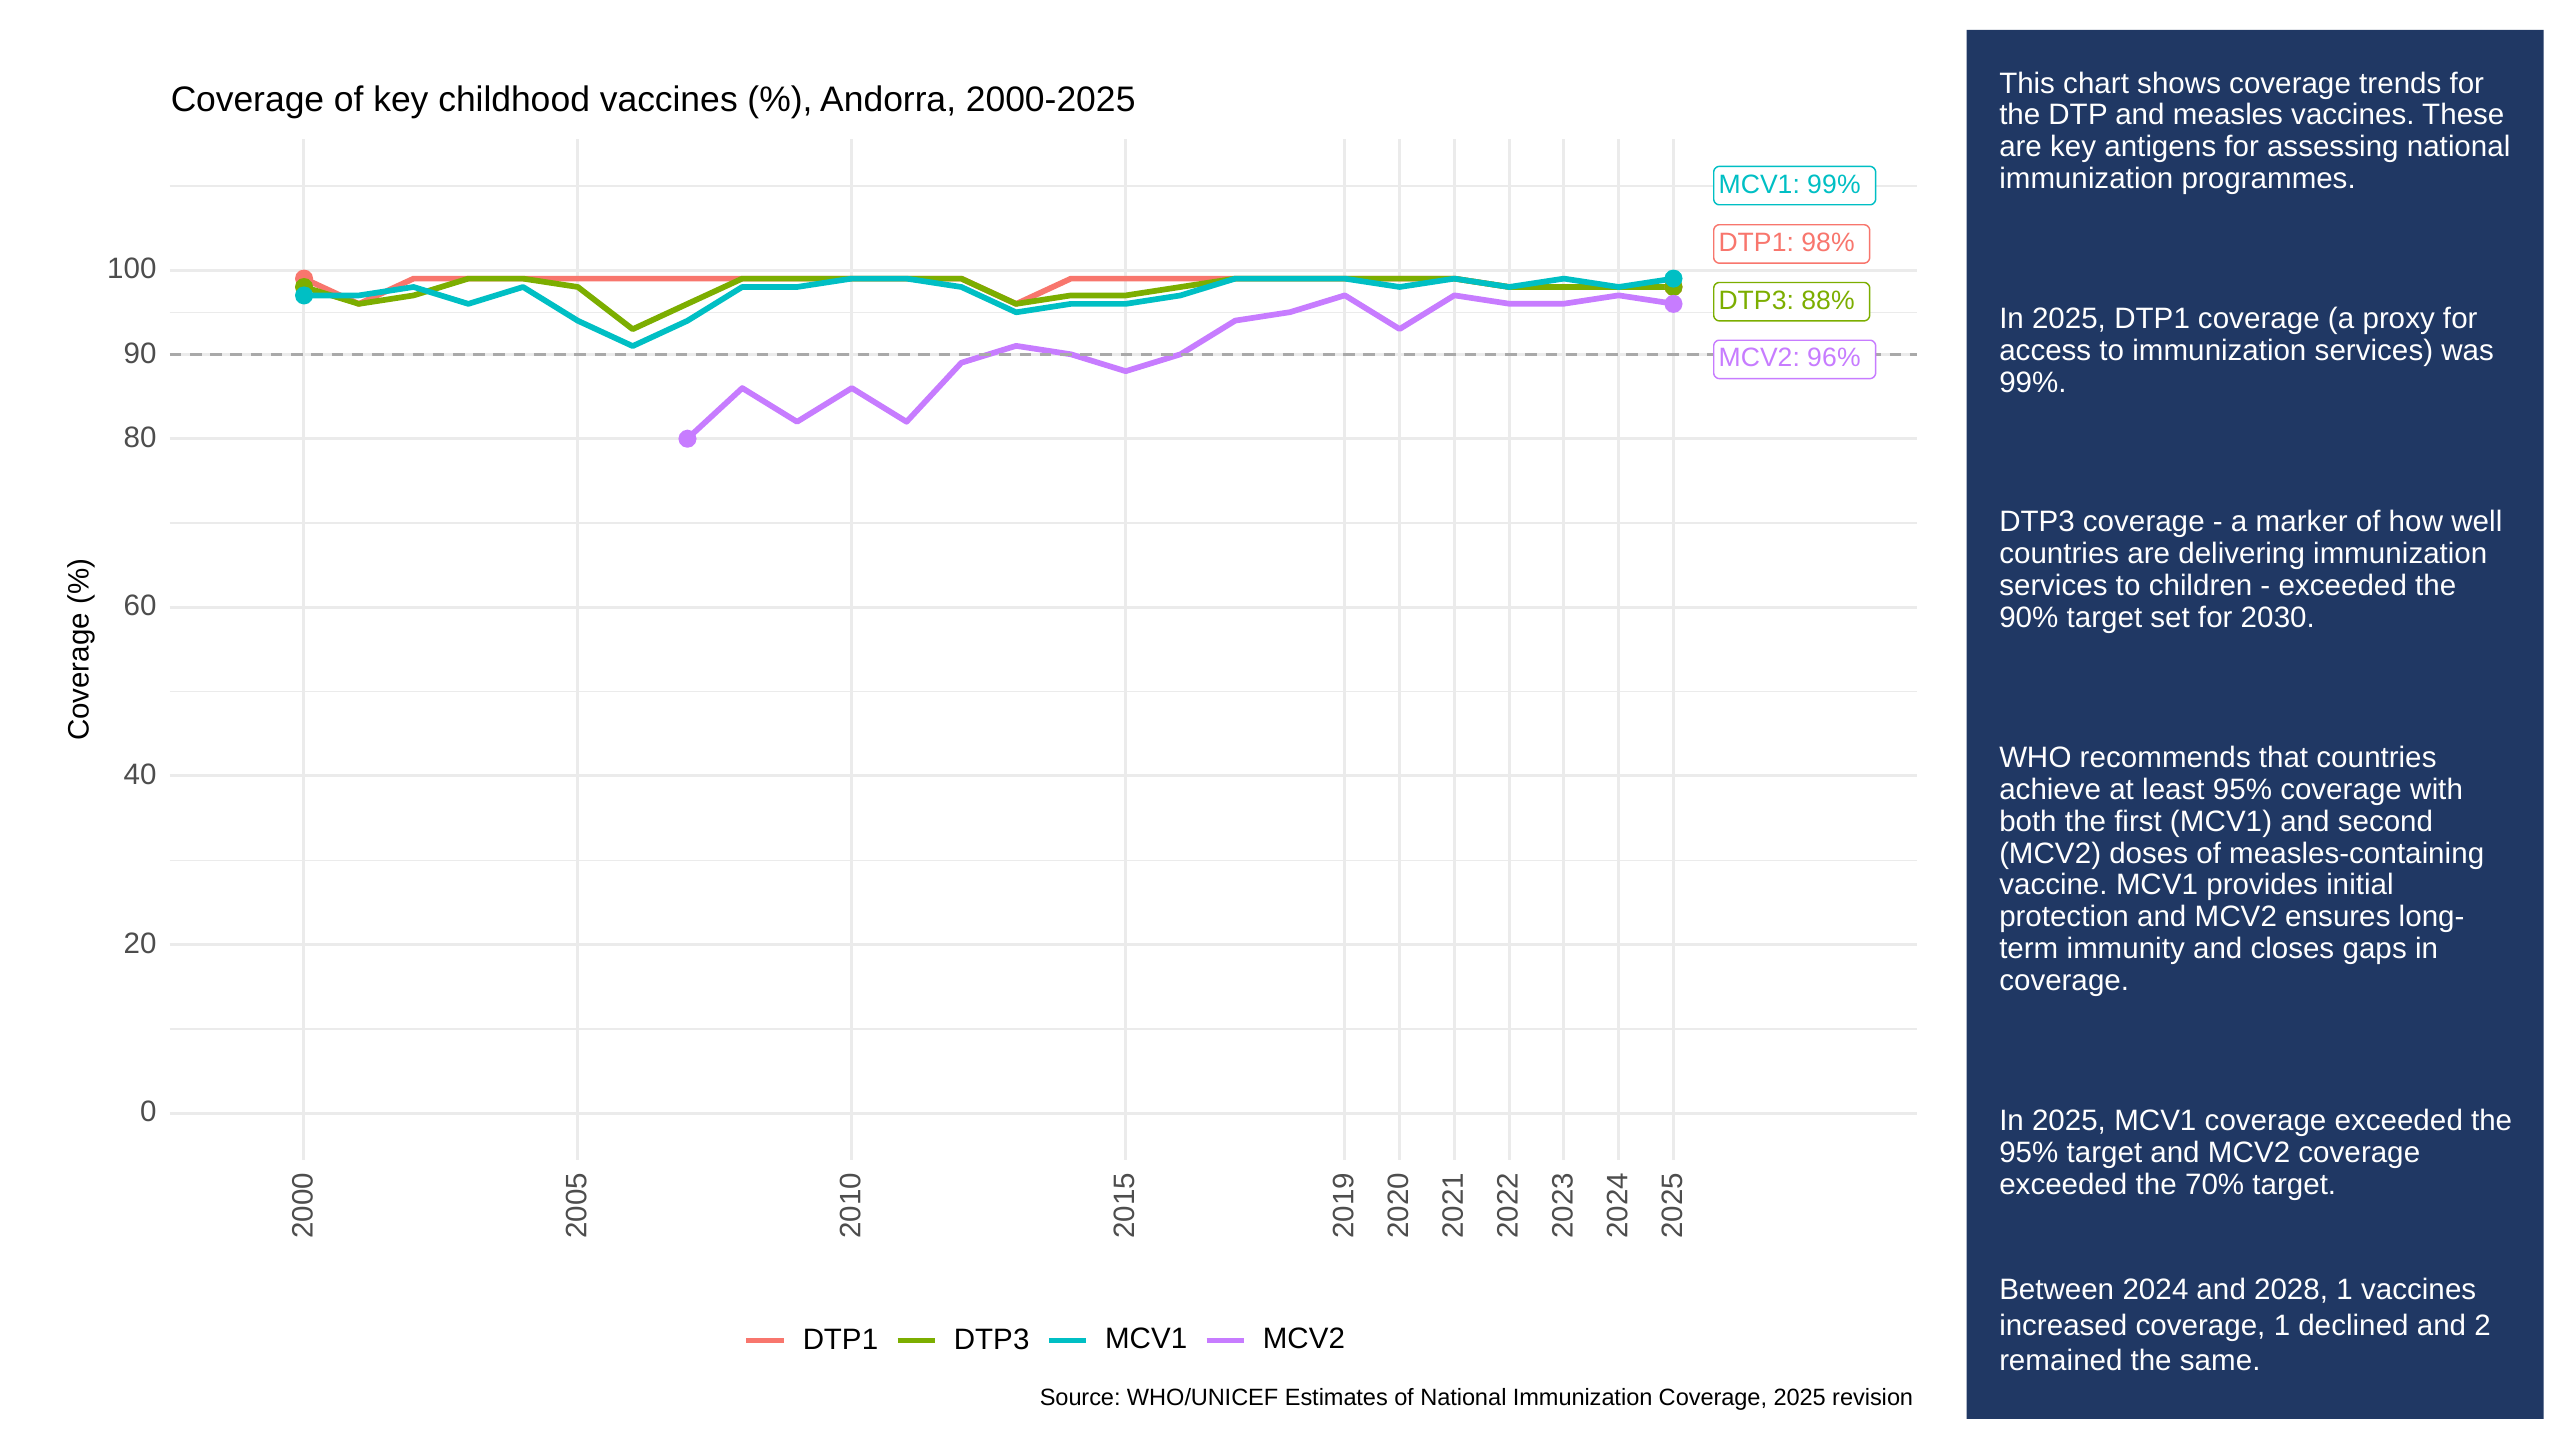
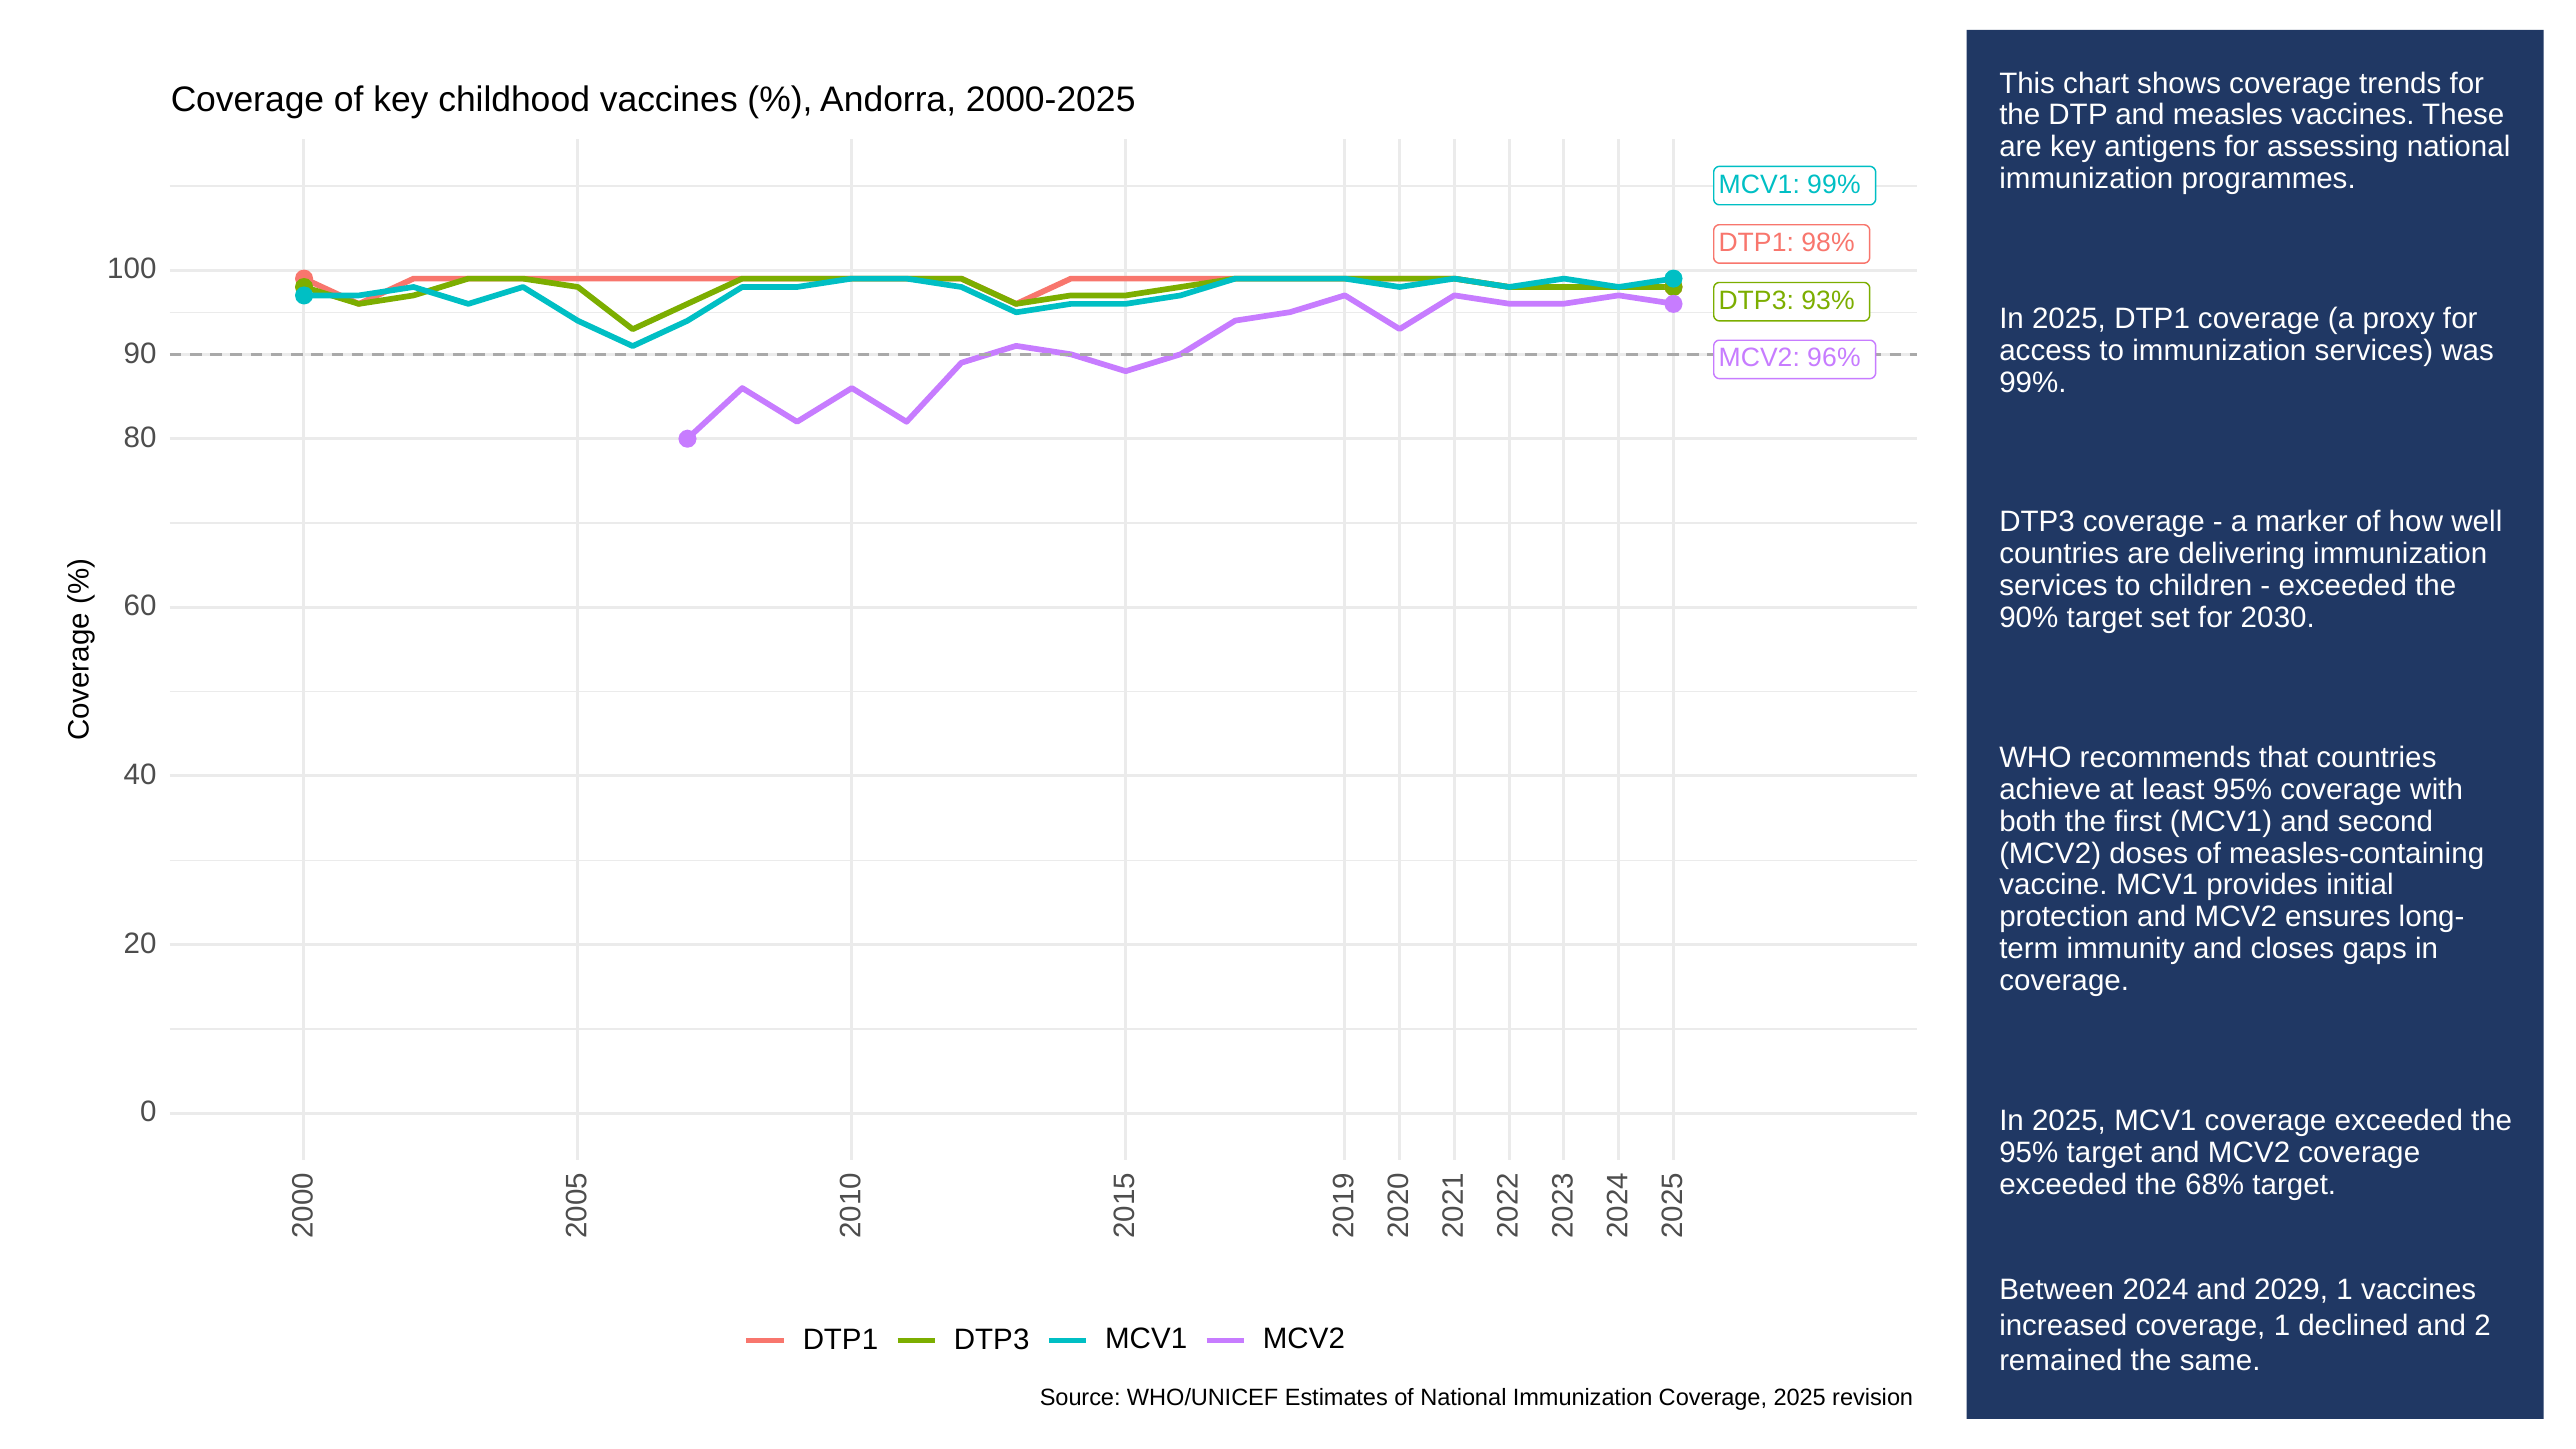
88%: 88% -> 93% (1828, 301)
70%: 70% -> 68% (2215, 1184)
2028: 2028 -> 2029 (2291, 1290)
